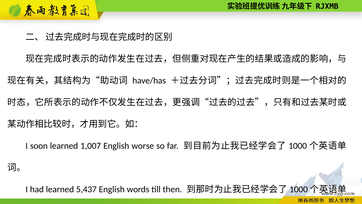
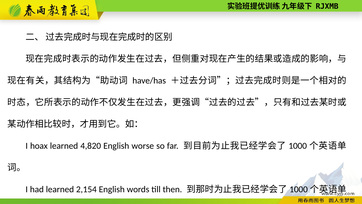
soon: soon -> hoax (39, 146)
1,007: 1,007 -> 4,820 (91, 146)
5,437: 5,437 -> 2,154 (86, 189)
